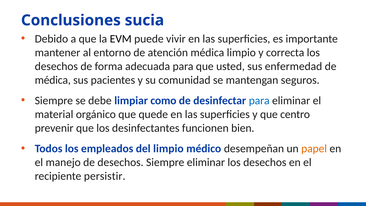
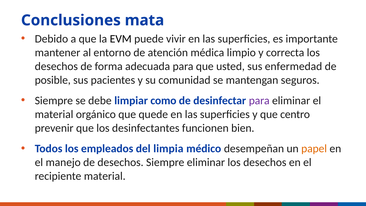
sucia: sucia -> mata (144, 20)
médica: médica -> posible (53, 80)
para colour: blue -> purple (259, 101)
del limpio: limpio -> limpia (168, 149)
recipiente persistir: persistir -> material (105, 176)
